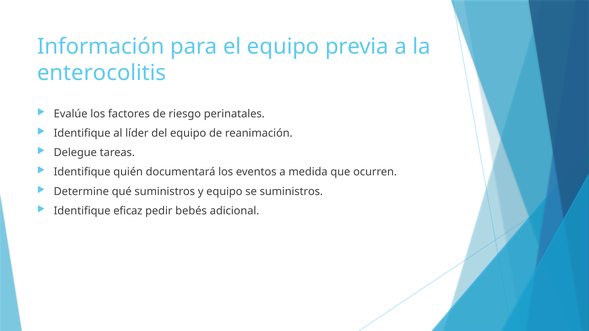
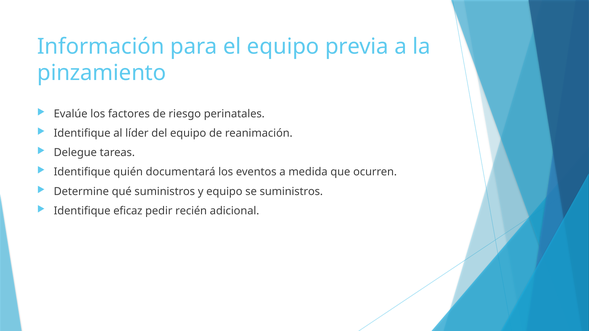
enterocolitis: enterocolitis -> pinzamiento (102, 73)
bebés: bebés -> recién (191, 211)
